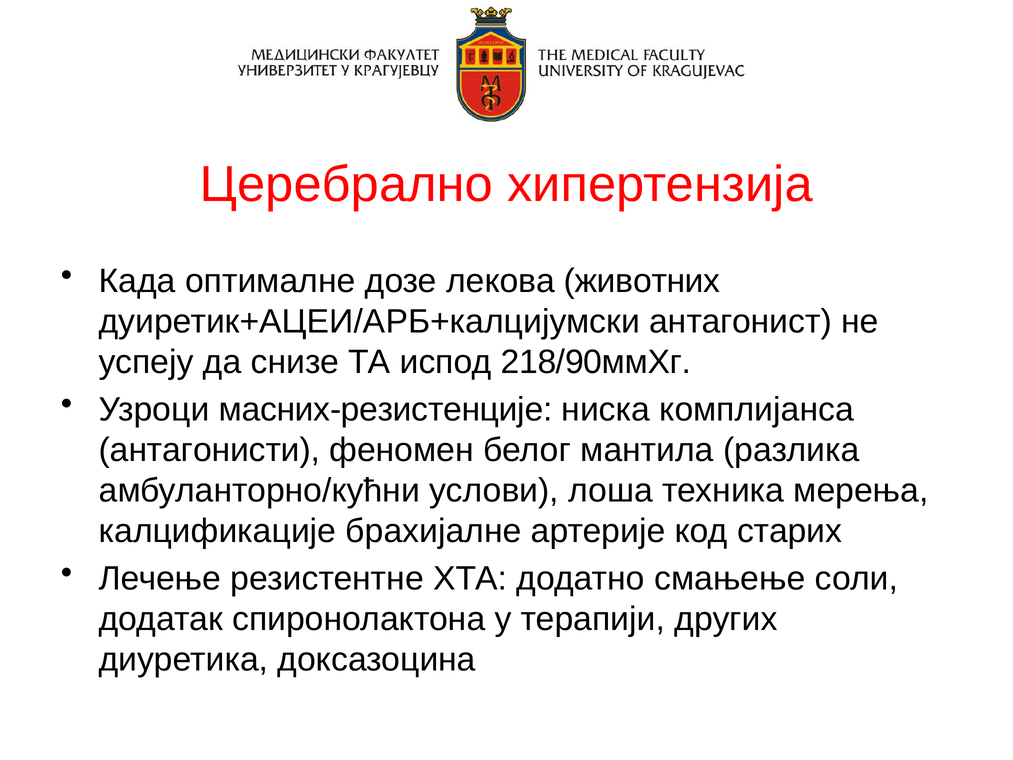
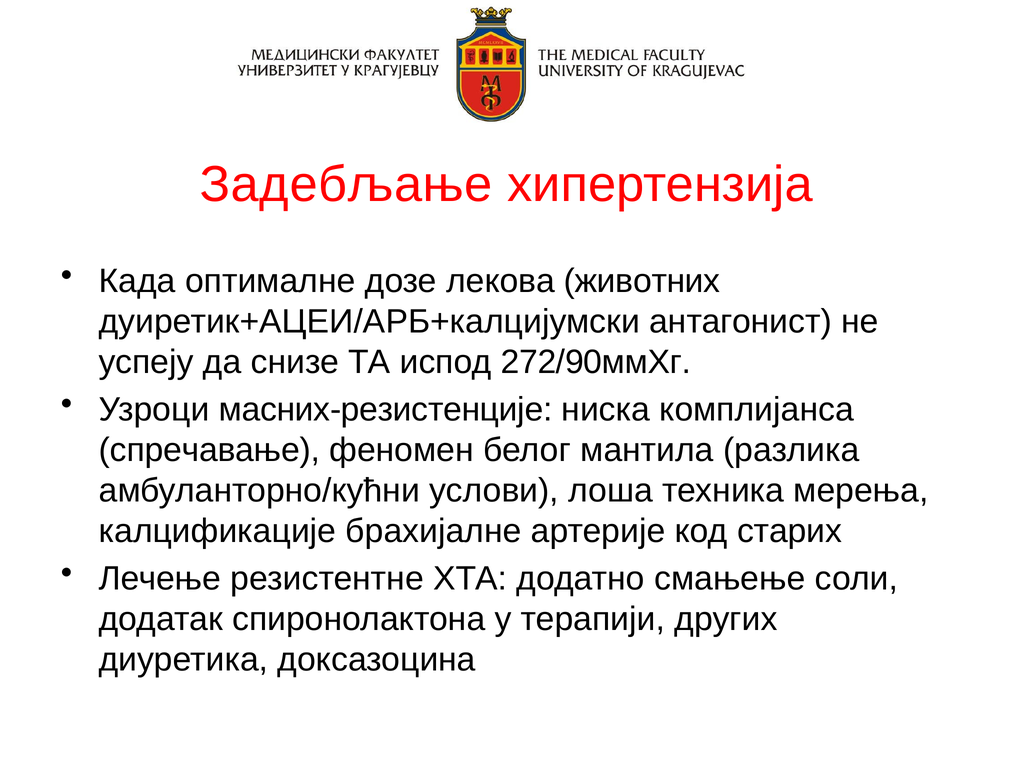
Церебрално: Церебрално -> Задебљање (346, 184)
218/90ммХг: 218/90ммХг -> 272/90ммХг (596, 362)
антагонисти: антагонисти -> спречавање (209, 450)
